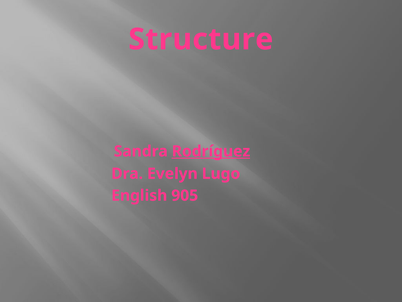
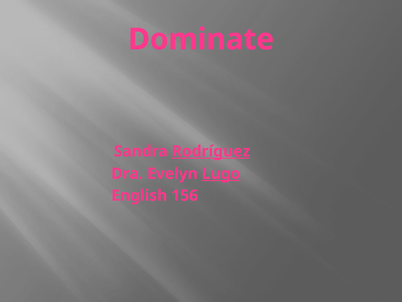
Structure: Structure -> Dominate (201, 39)
Lugo underline: none -> present (221, 173)
905: 905 -> 156 (185, 195)
